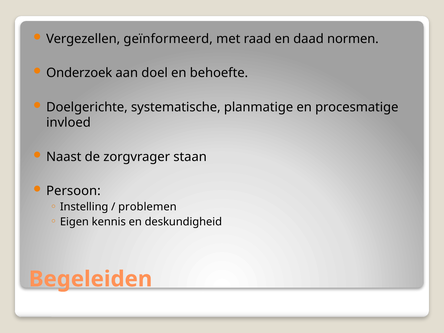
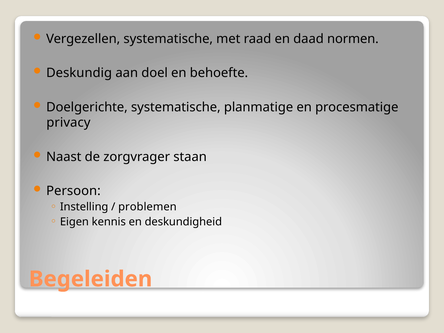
Vergezellen geïnformeerd: geïnformeerd -> systematische (168, 39)
Onderzoek: Onderzoek -> Deskundig (79, 73)
invloed: invloed -> privacy (68, 123)
